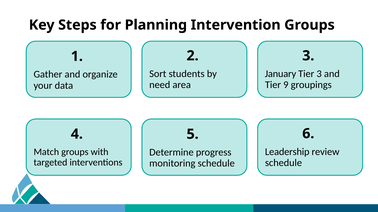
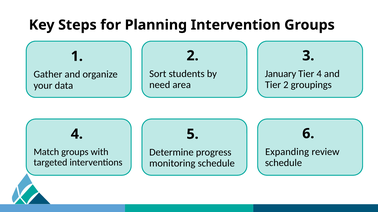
Tier 3: 3 -> 4 (319, 74)
Tier 9: 9 -> 2 (286, 85)
Leadership: Leadership -> Expanding (287, 152)
